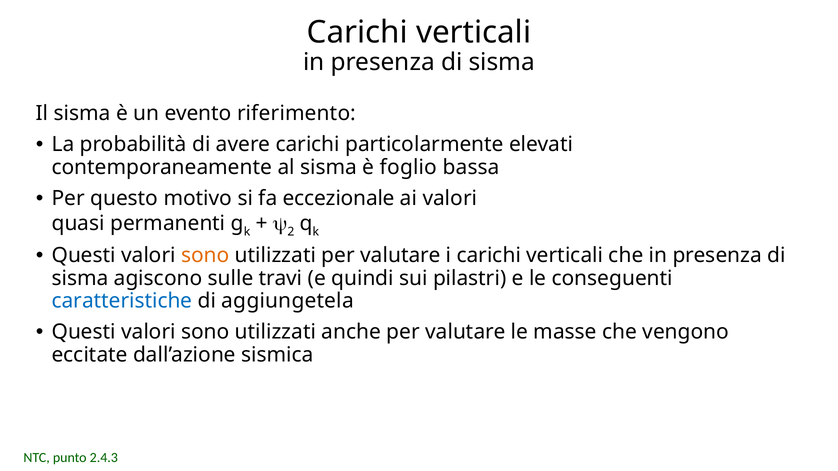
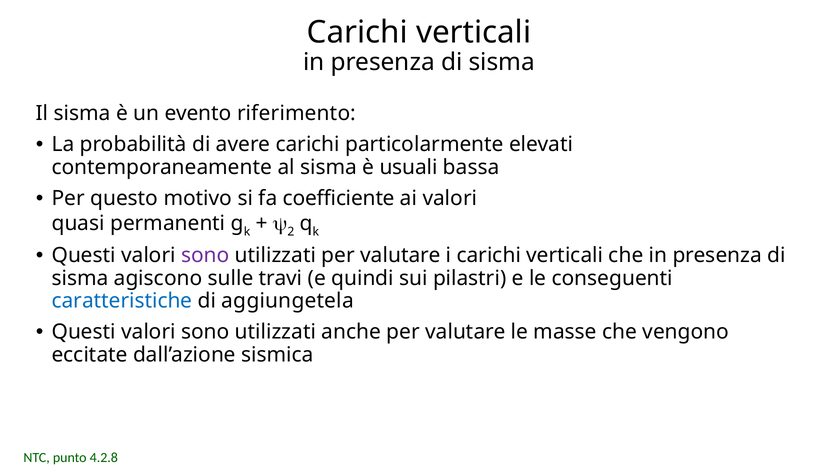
foglio: foglio -> usuali (409, 167)
eccezionale: eccezionale -> coefficiente (339, 199)
sono colour: orange -> purple (205, 256)
2.4.3: 2.4.3 -> 4.2.8 (104, 458)
